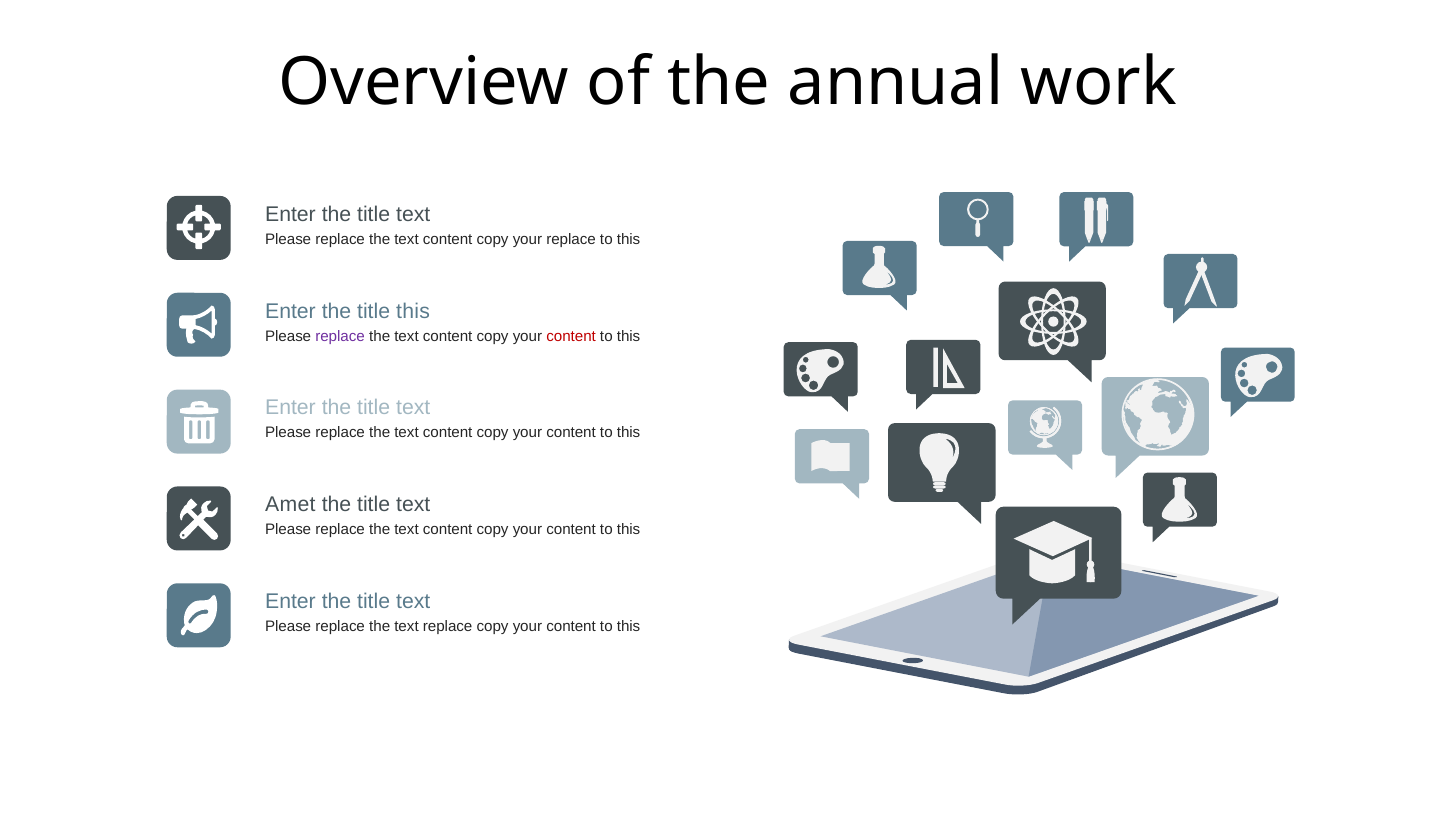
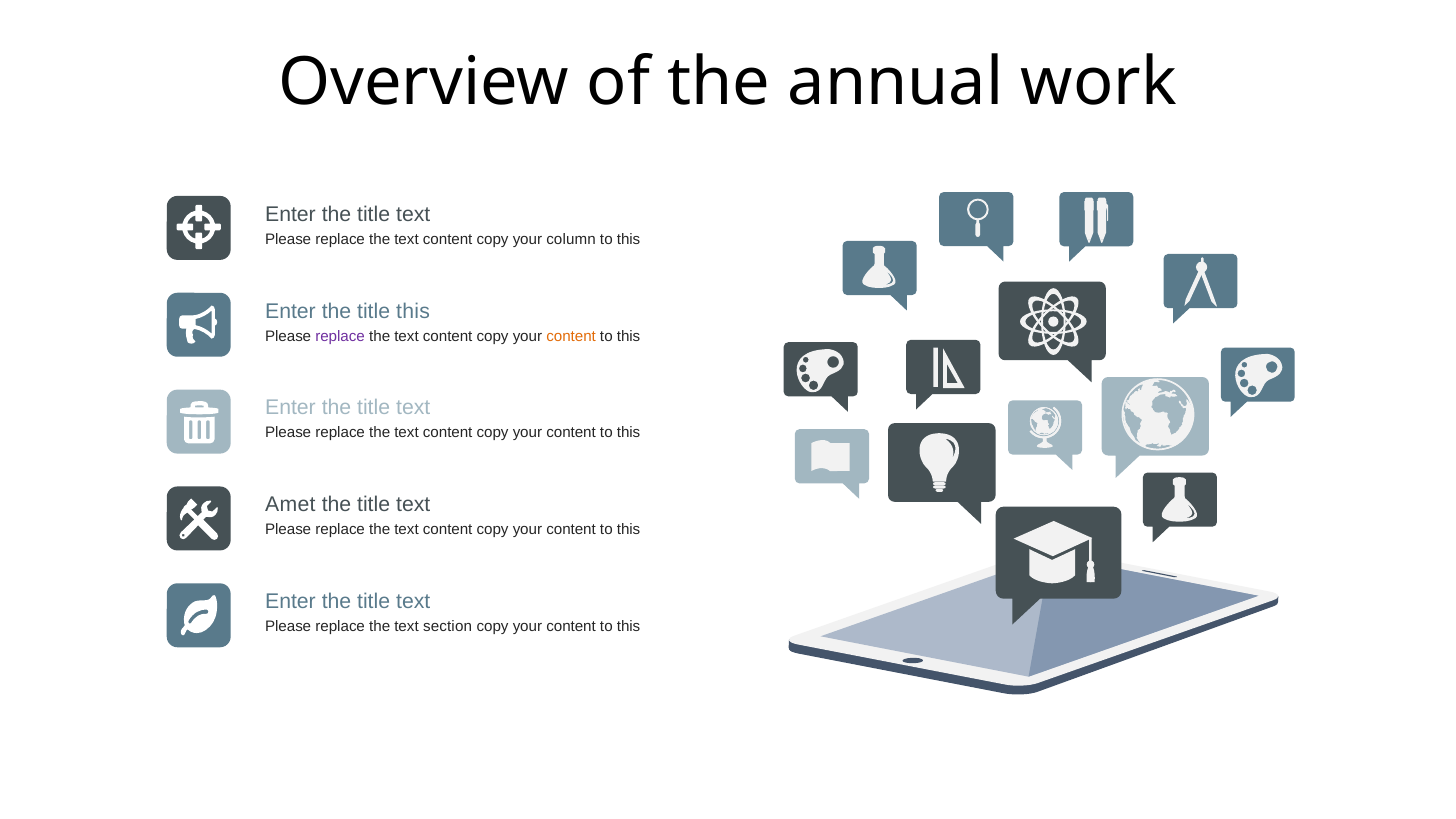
your replace: replace -> column (571, 239)
content colour: red -> orange (571, 336)
text replace: replace -> section (448, 627)
